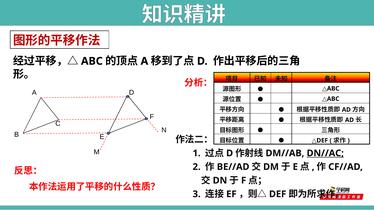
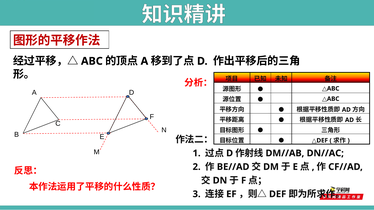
DN//AC underline: present -> none (325, 153)
